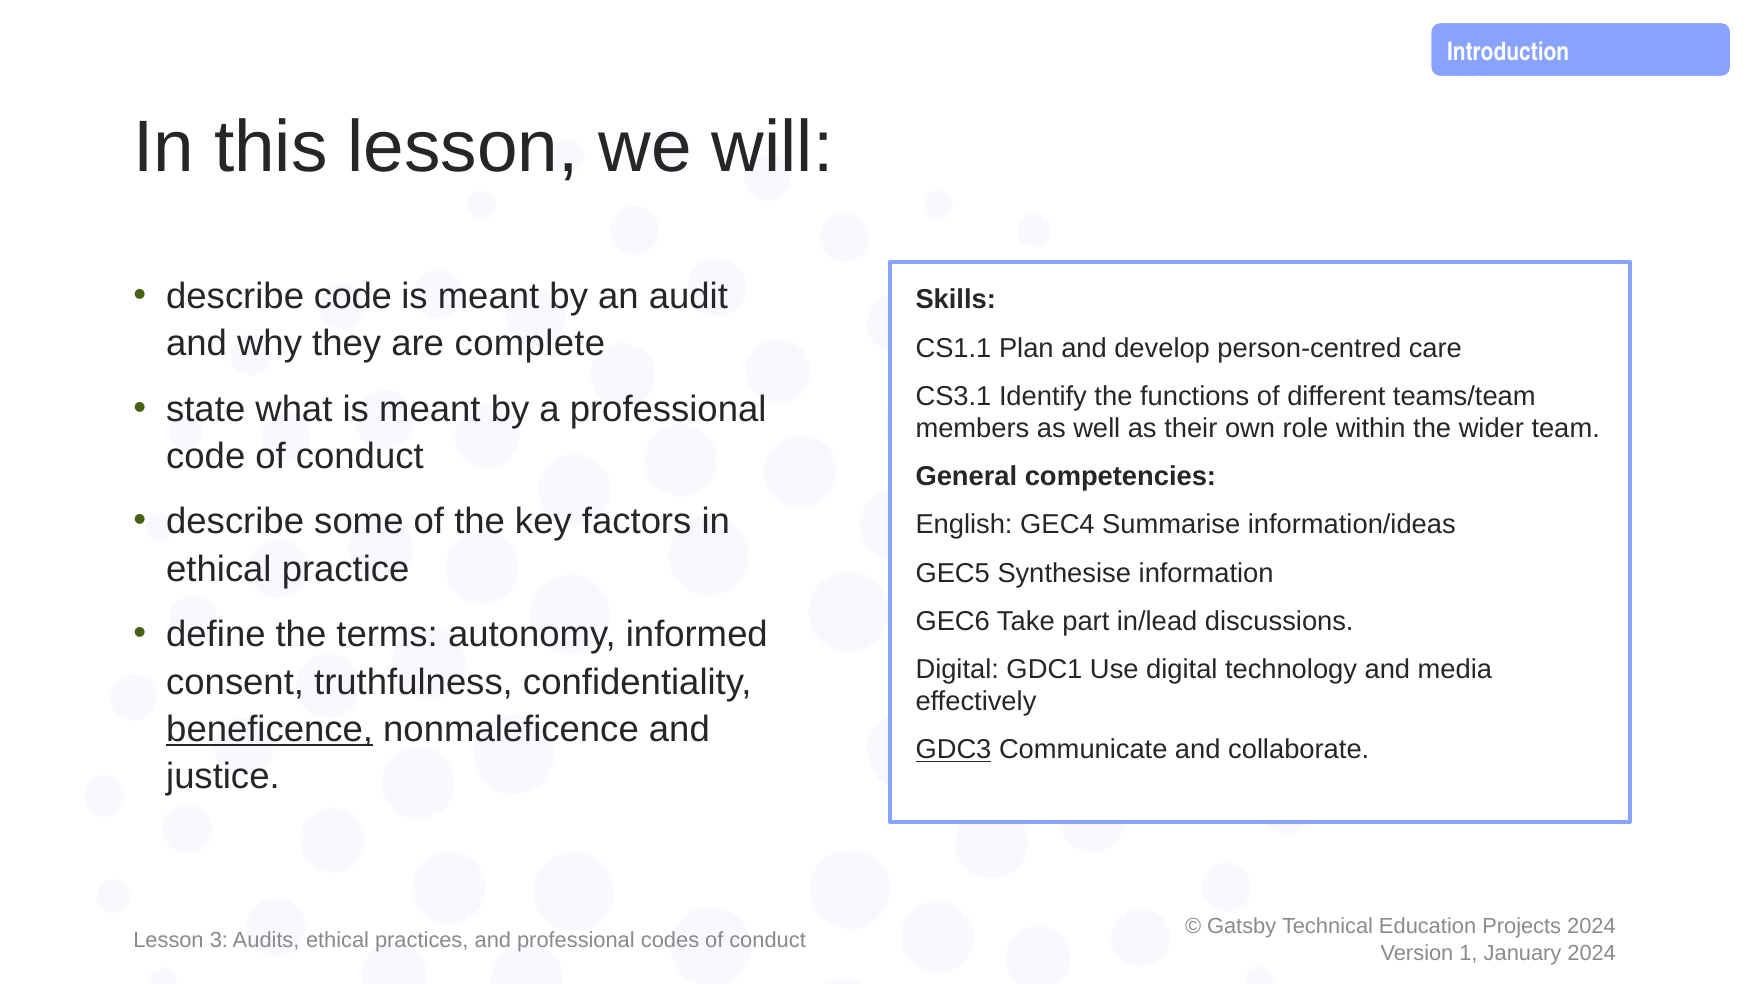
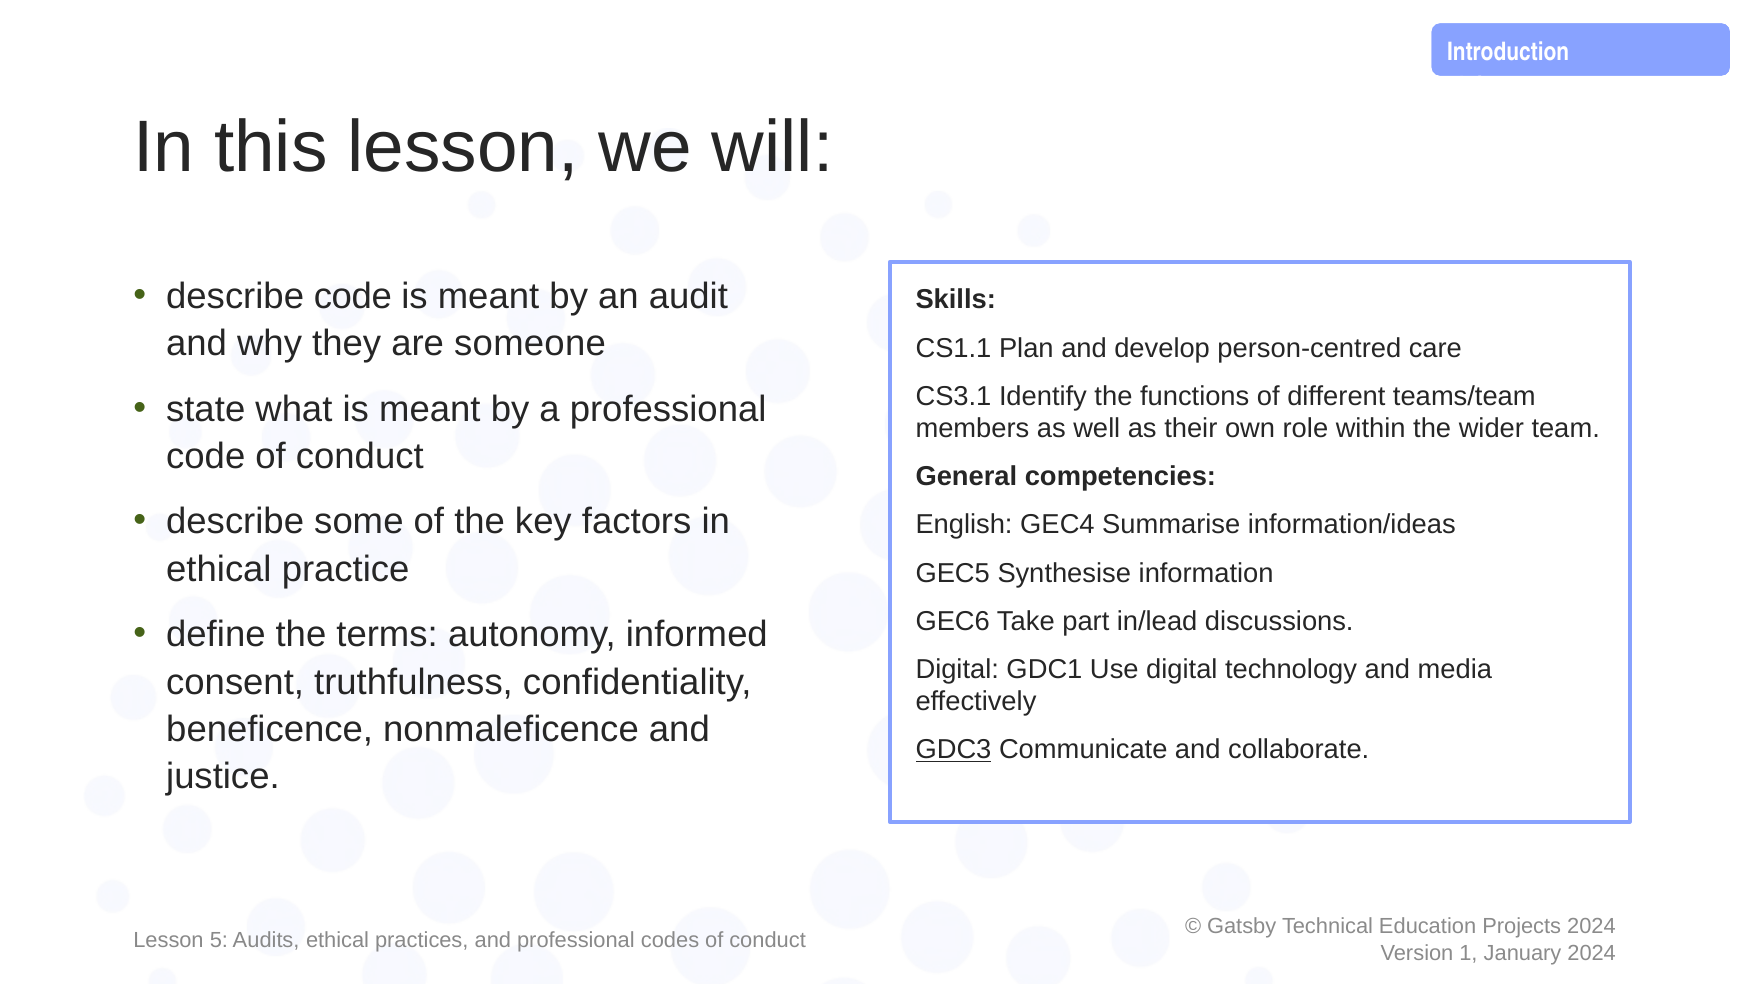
complete: complete -> someone (530, 344)
beneficence underline: present -> none (270, 730)
3: 3 -> 5 (219, 941)
